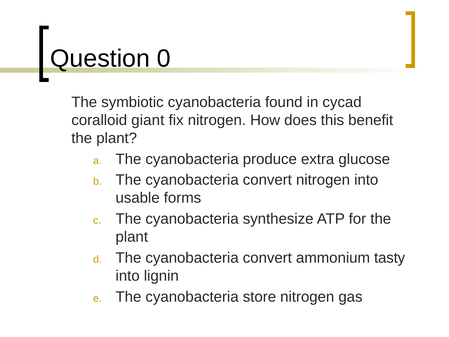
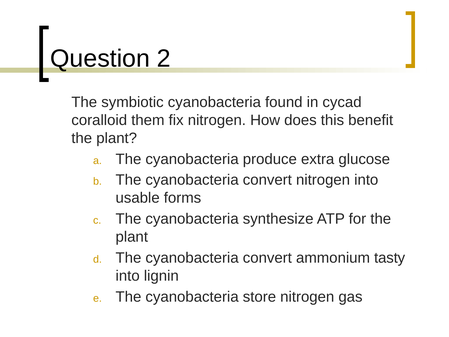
0: 0 -> 2 (164, 59)
giant: giant -> them (148, 120)
